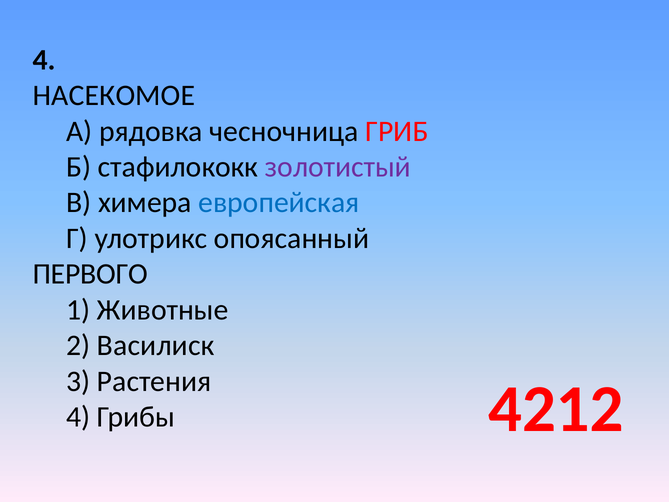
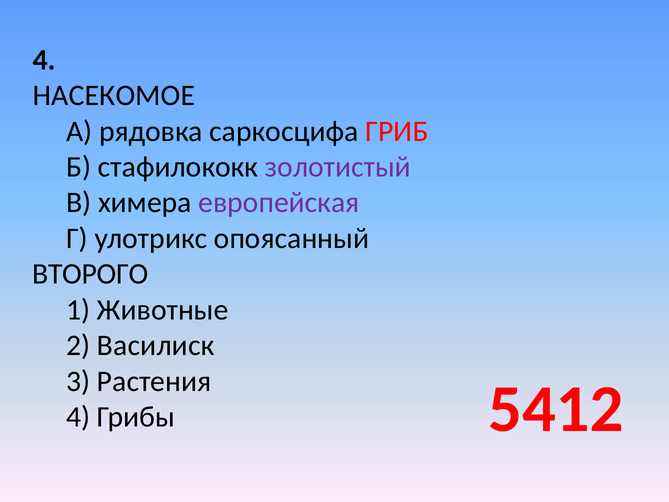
чесночница: чесночница -> саркосцифа (284, 131)
европейская colour: blue -> purple (279, 203)
ПЕРВОГО: ПЕРВОГО -> ВТОРОГО (90, 274)
4212: 4212 -> 5412 (556, 409)
